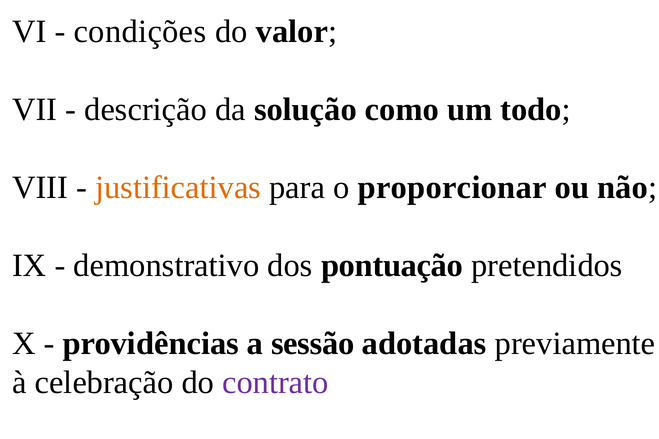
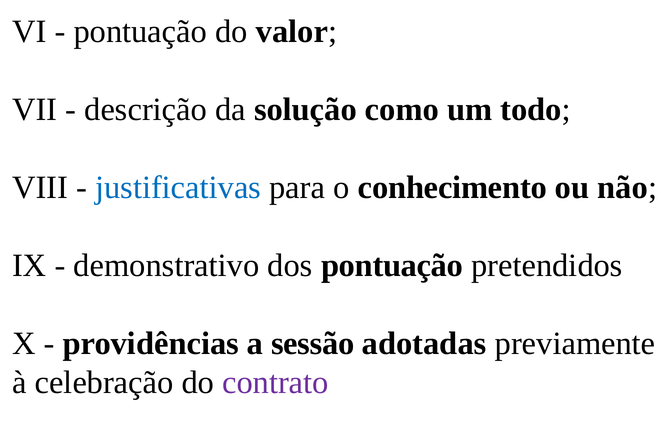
condições: condições -> pontuação (140, 32)
justificativas colour: orange -> blue (178, 188)
proporcionar: proporcionar -> conhecimento (452, 188)
